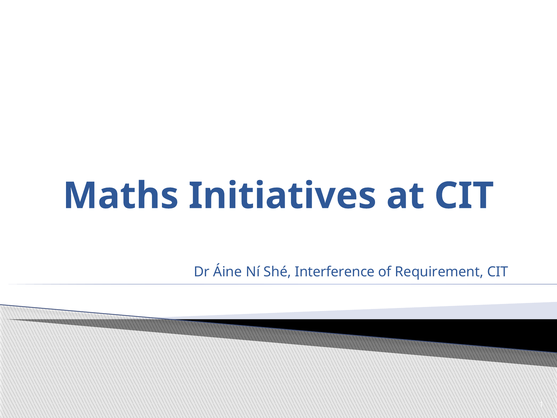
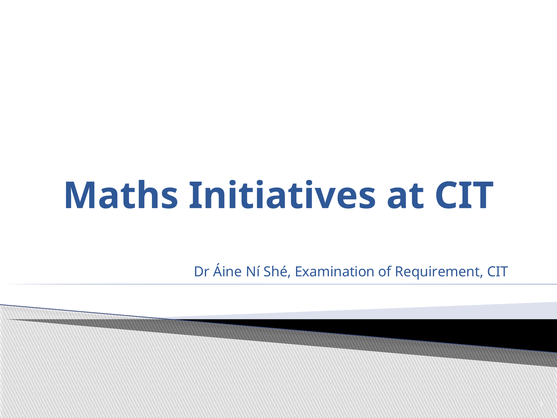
Interference: Interference -> Examination (335, 272)
